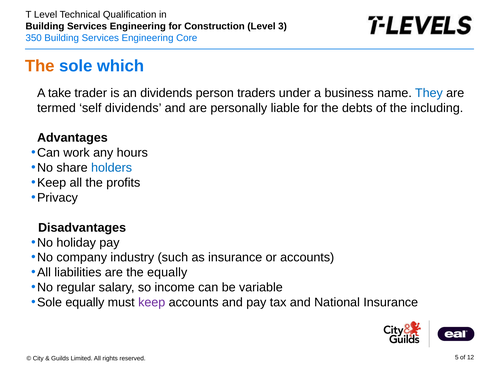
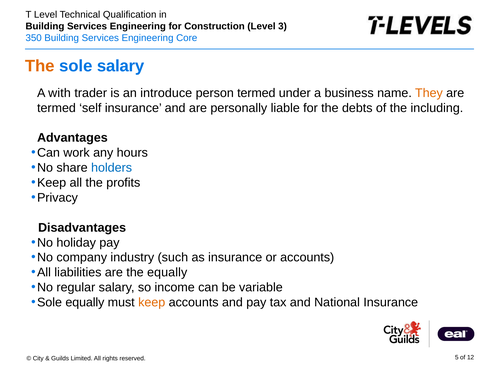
sole which: which -> salary (121, 66)
take: take -> with (60, 93)
an dividends: dividends -> introduce (166, 93)
person traders: traders -> termed (256, 93)
They colour: blue -> orange (429, 93)
self dividends: dividends -> insurance (133, 108)
keep colour: purple -> orange (152, 303)
